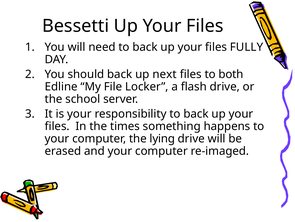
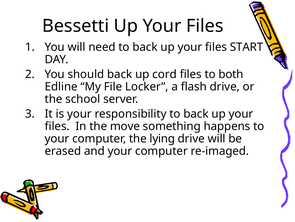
FULLY: FULLY -> START (247, 47)
next: next -> cord (165, 74)
times: times -> move (125, 126)
